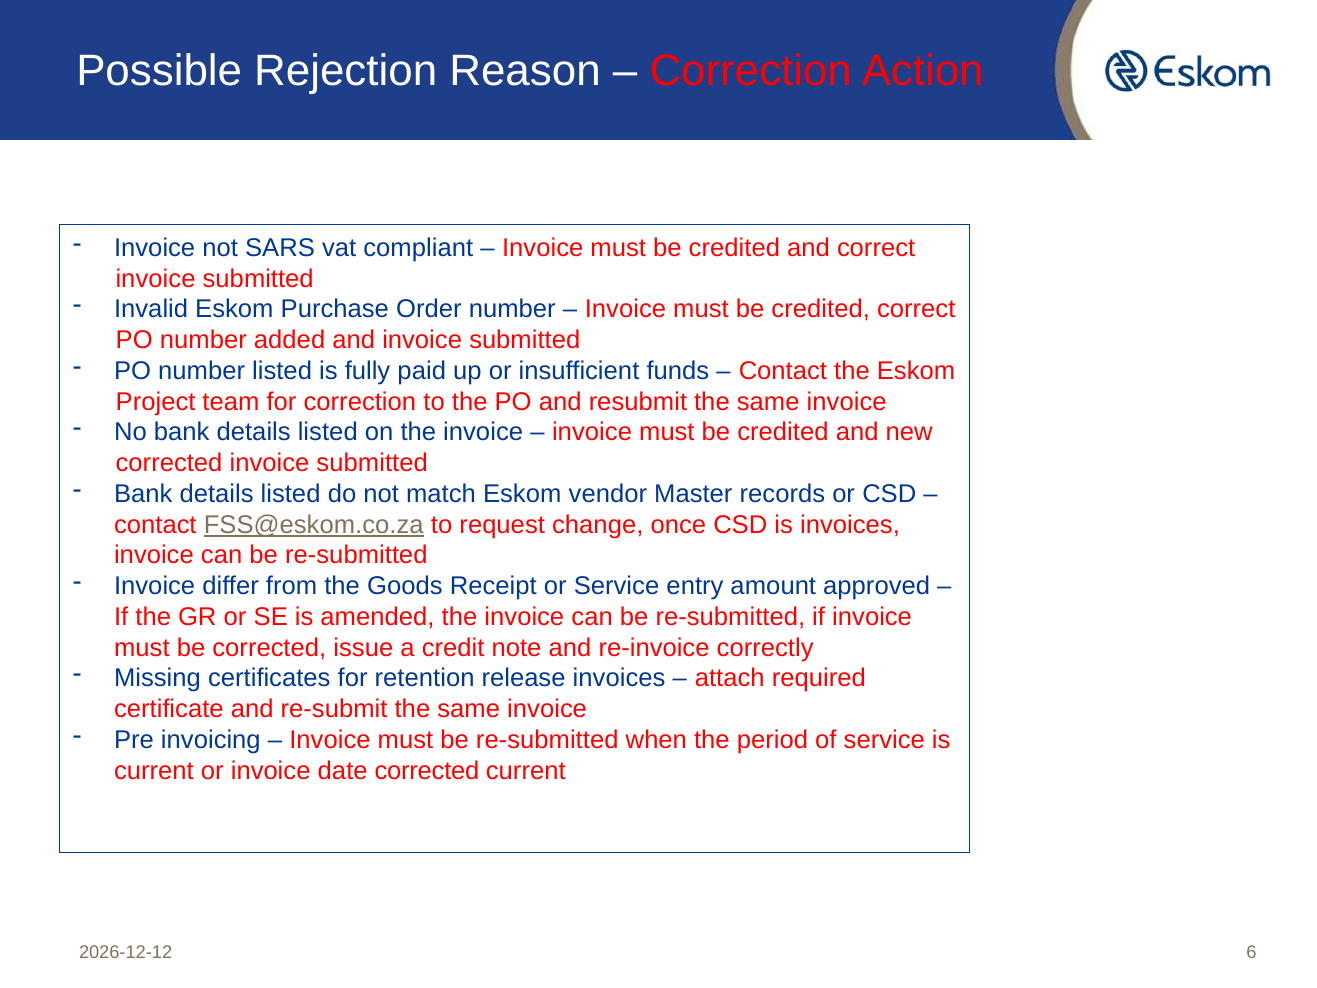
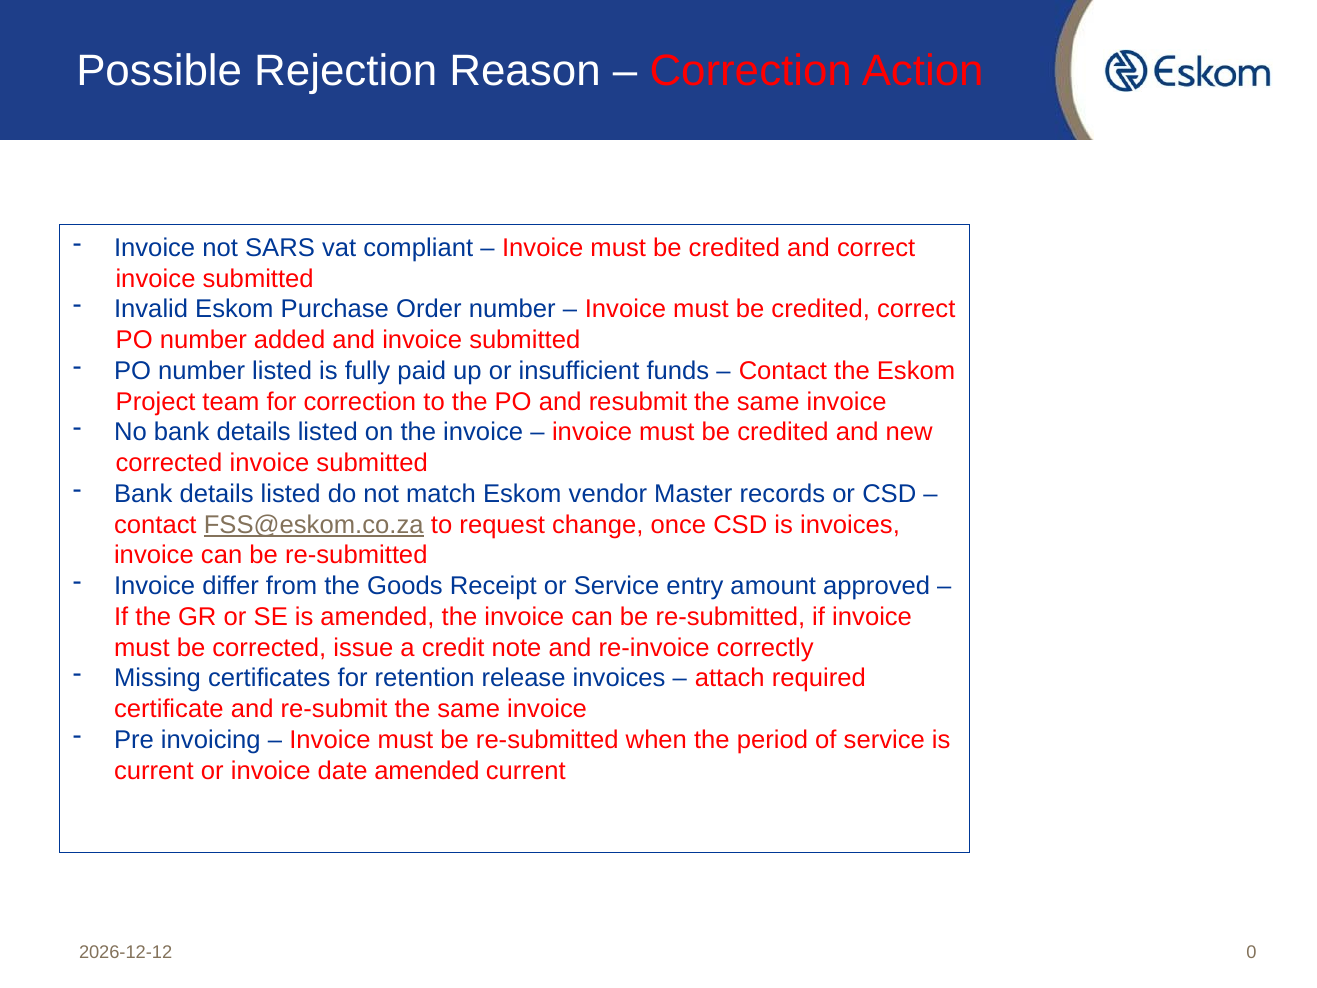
date corrected: corrected -> amended (427, 770)
6: 6 -> 0 (1251, 952)
